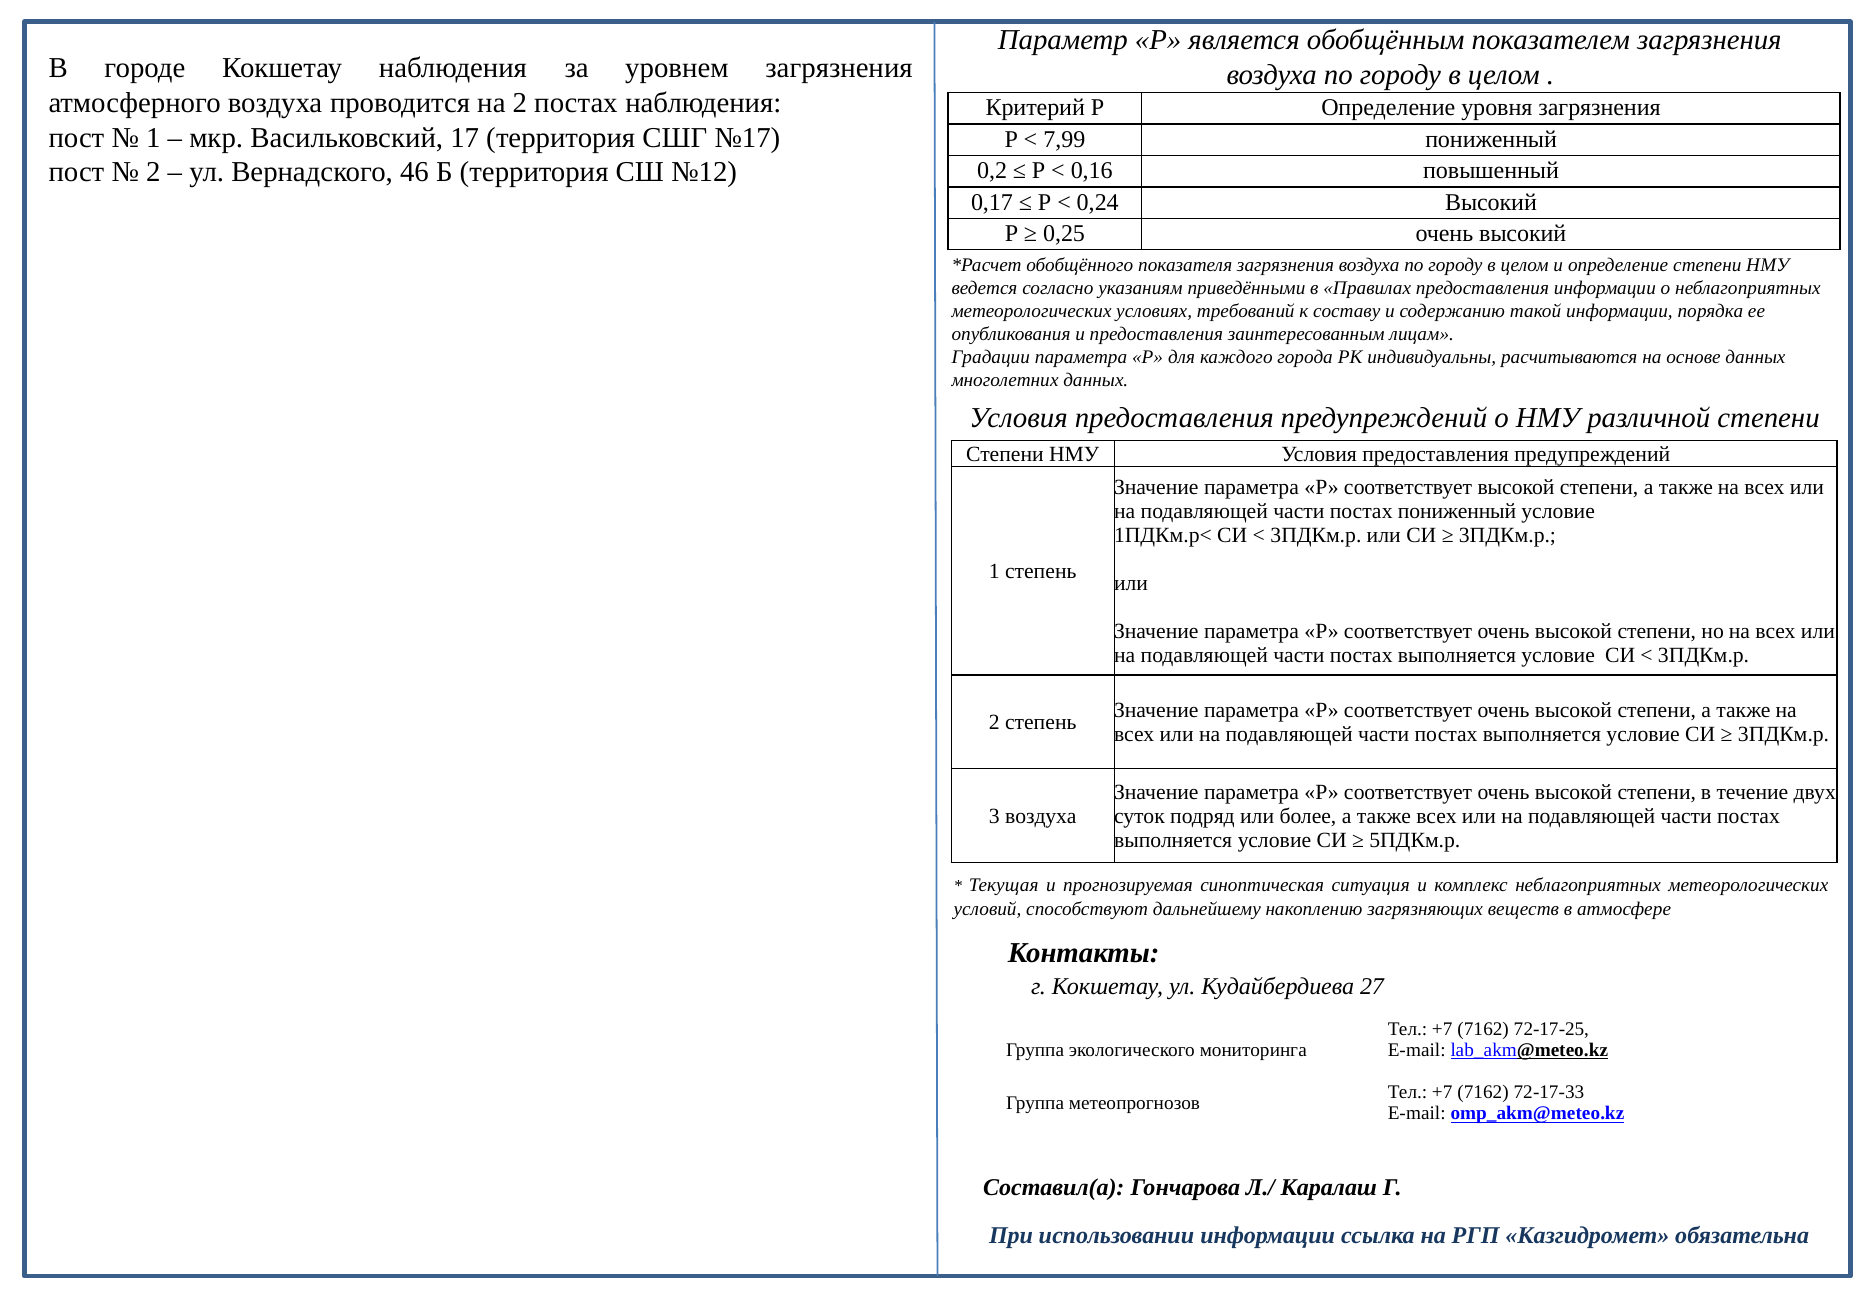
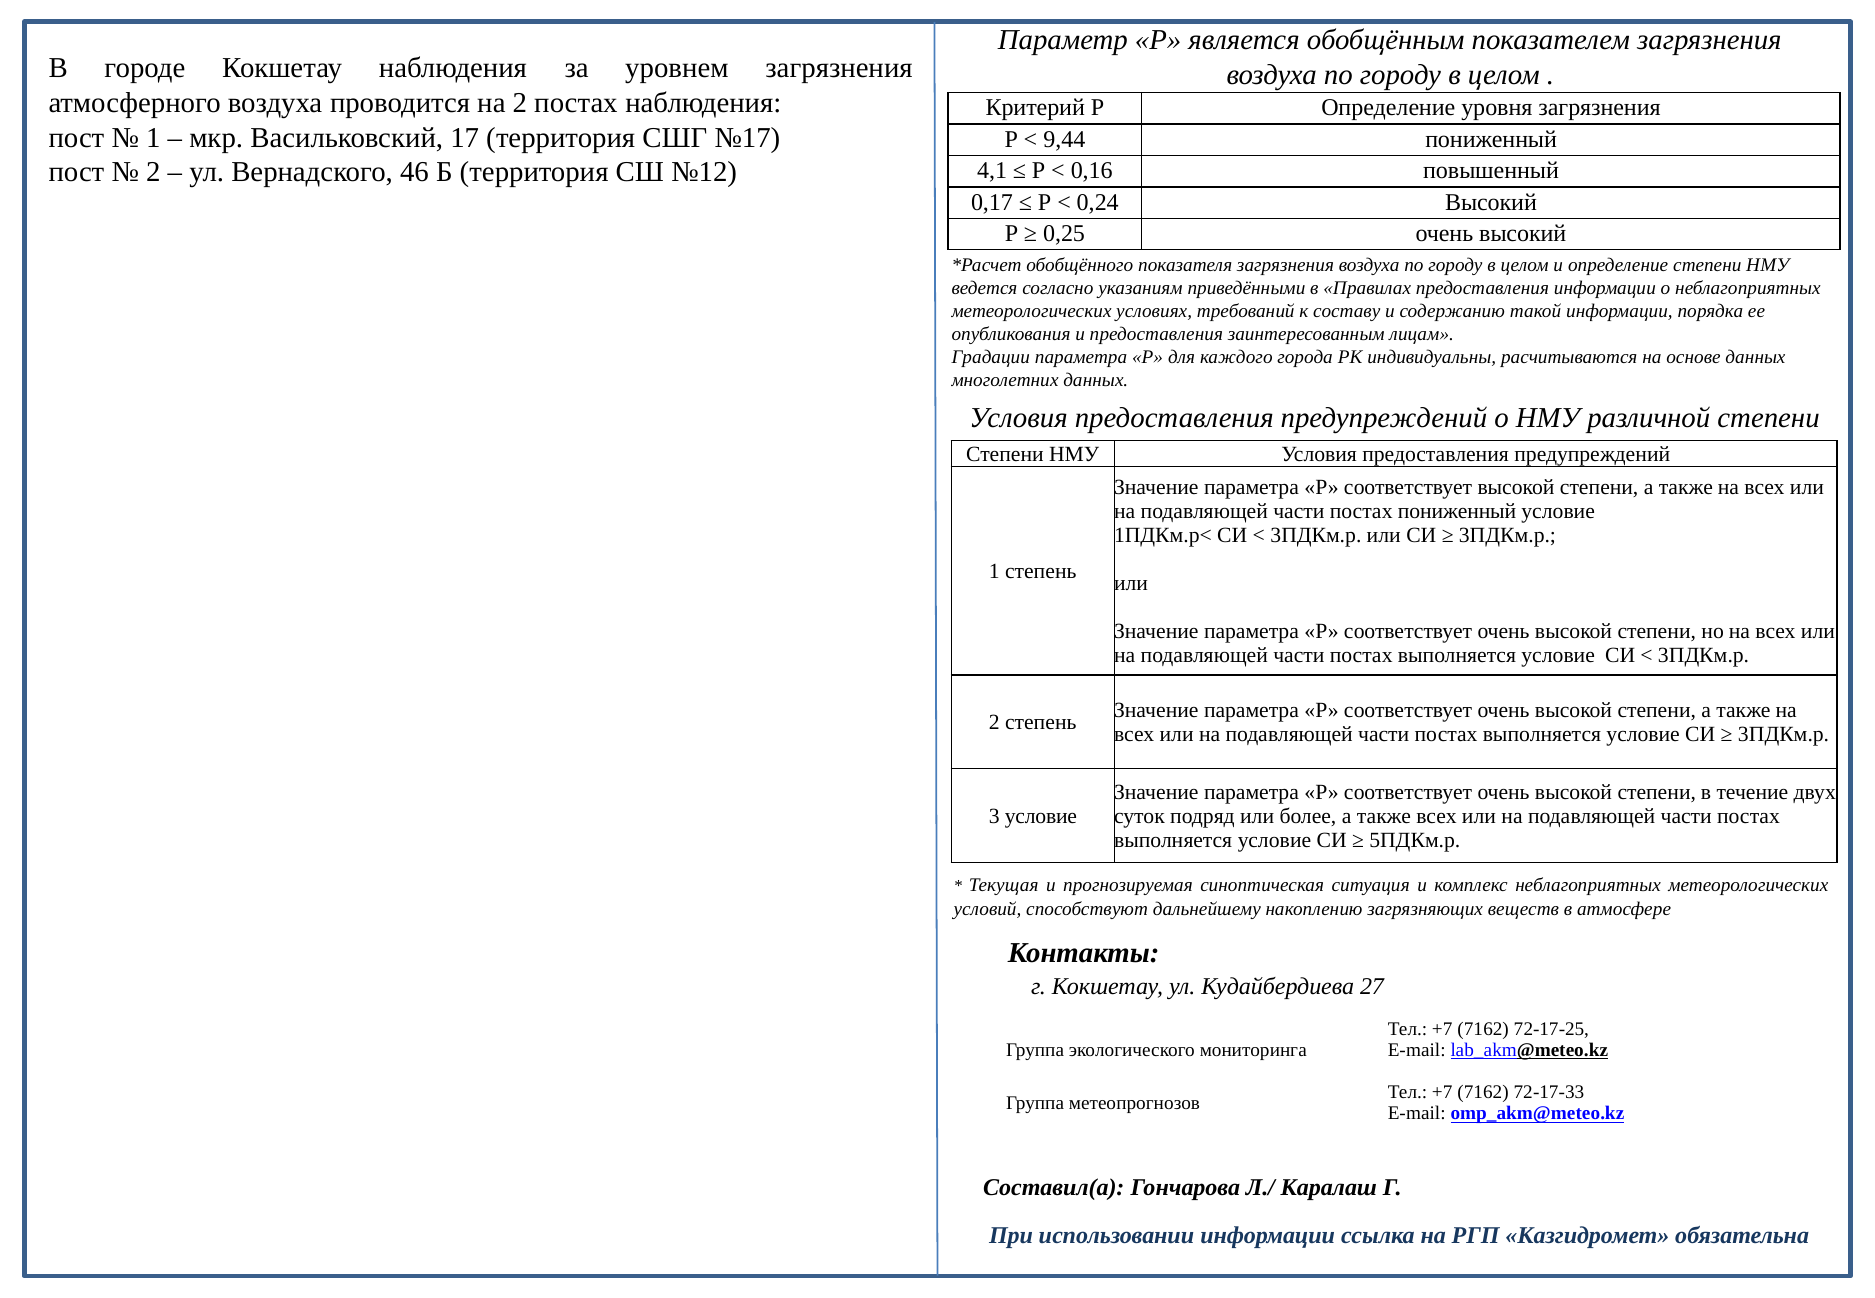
7,99: 7,99 -> 9,44 (1064, 139)
0,2: 0,2 -> 4,1 (992, 171)
3 воздуха: воздуха -> условие (1041, 816)
